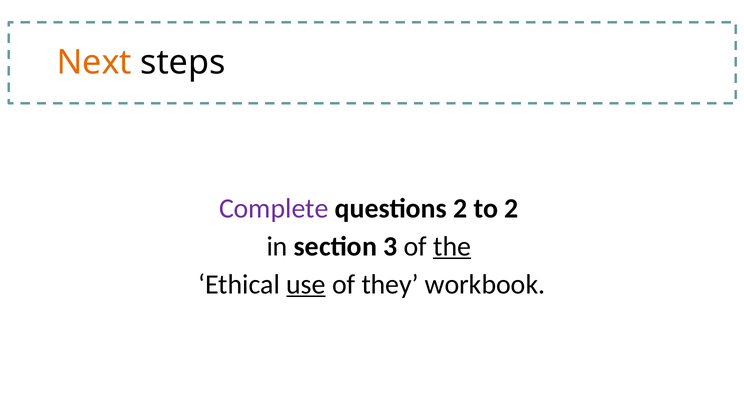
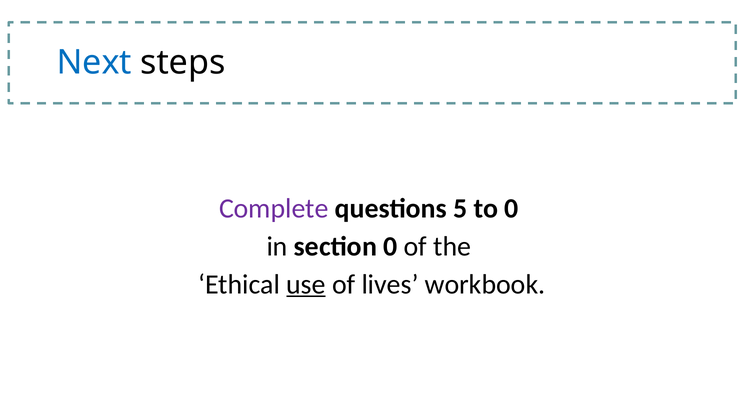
Next colour: orange -> blue (94, 62)
questions 2: 2 -> 5 (460, 208)
to 2: 2 -> 0 (511, 208)
section 3: 3 -> 0 (390, 246)
the underline: present -> none (452, 246)
they: they -> lives (390, 284)
